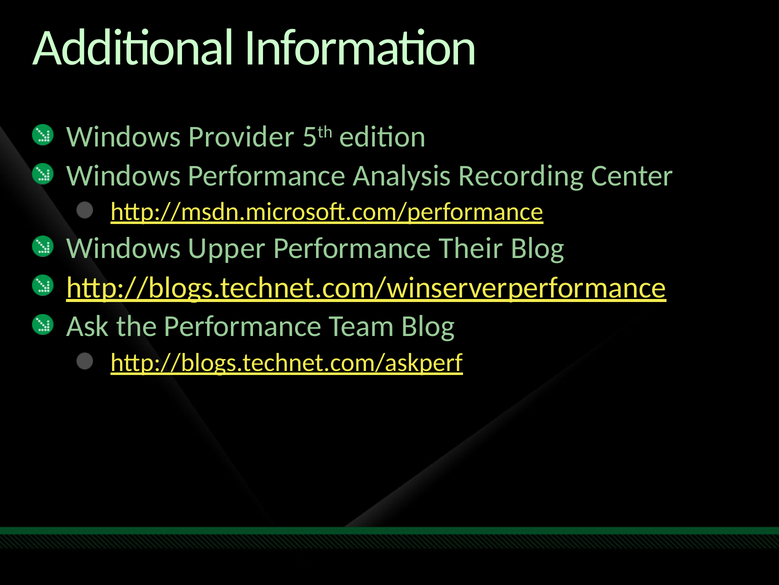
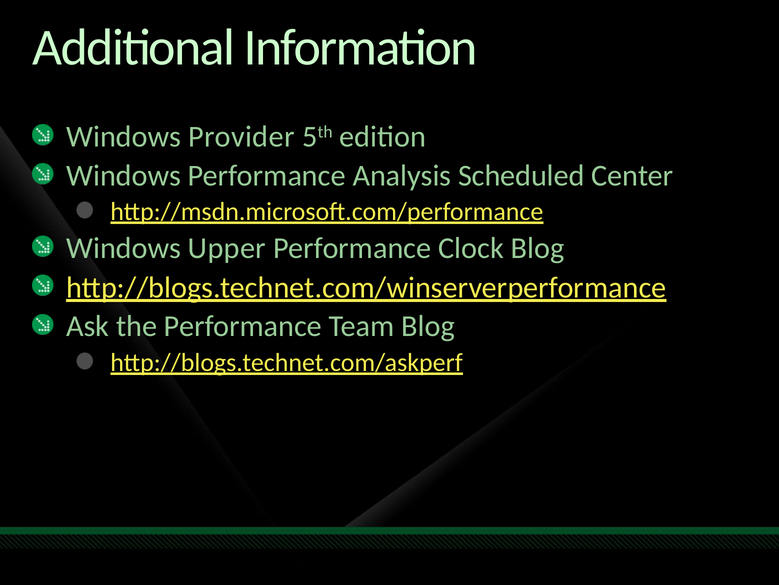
Recording: Recording -> Scheduled (521, 175)
Their: Their -> Clock (471, 248)
